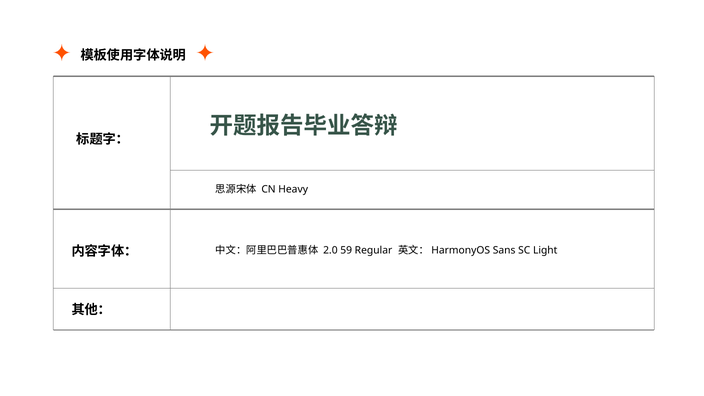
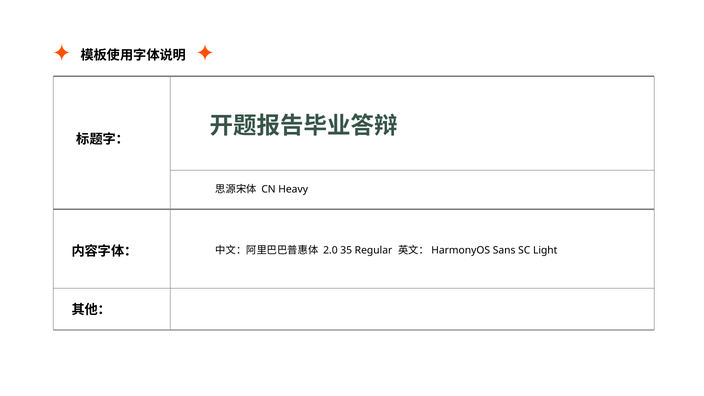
59: 59 -> 35 (346, 251)
